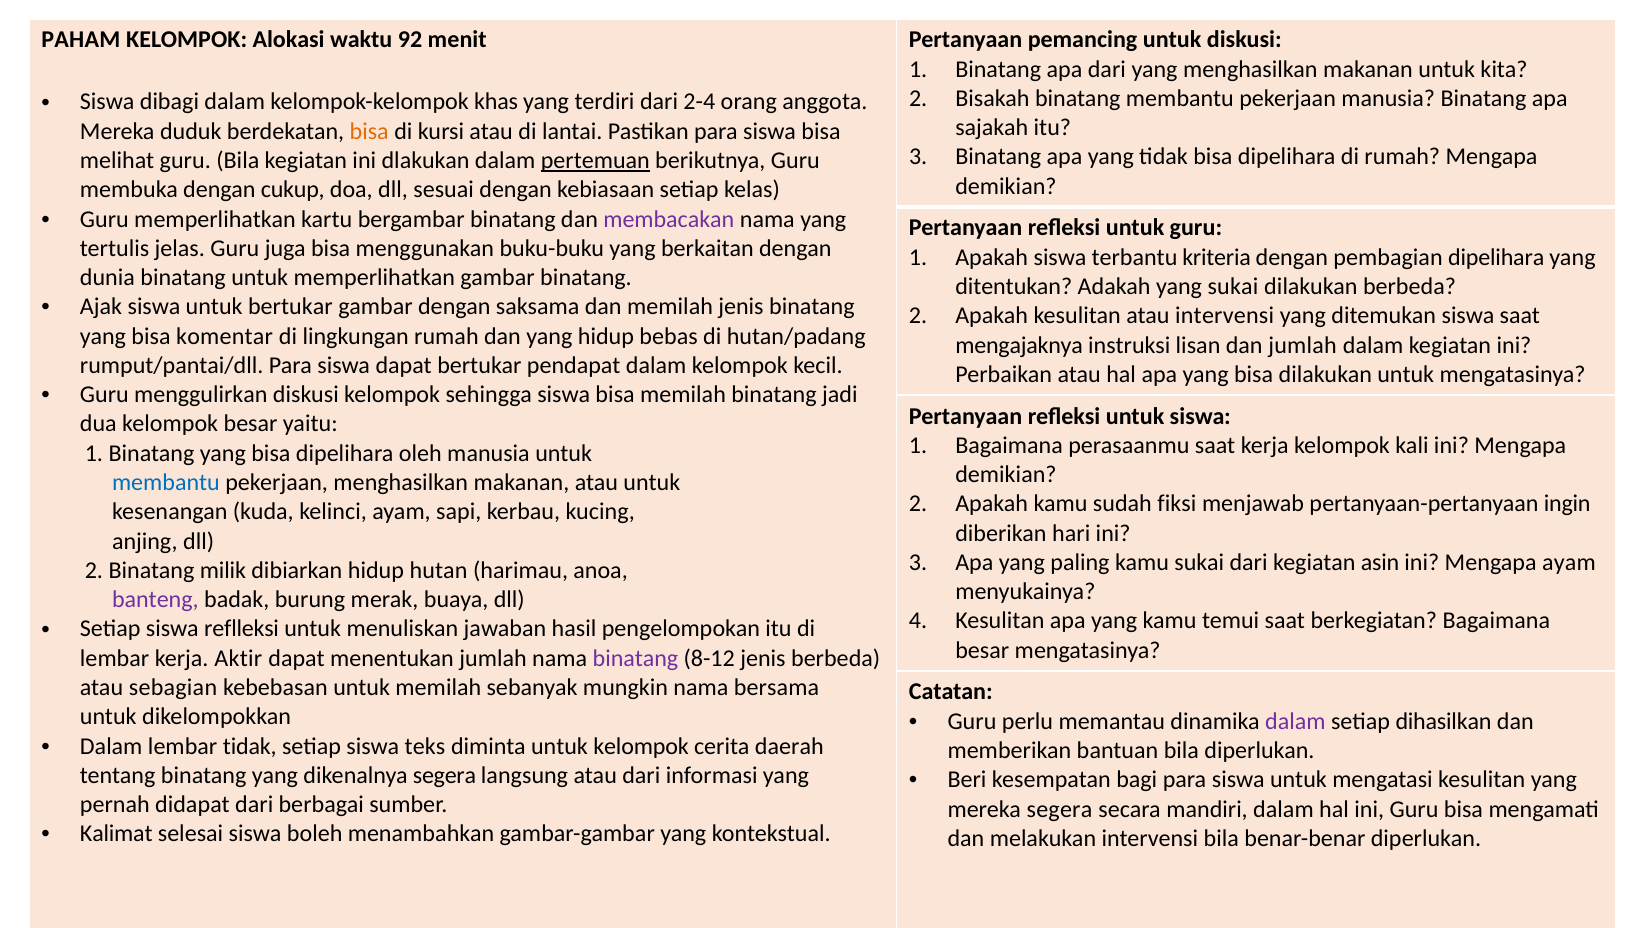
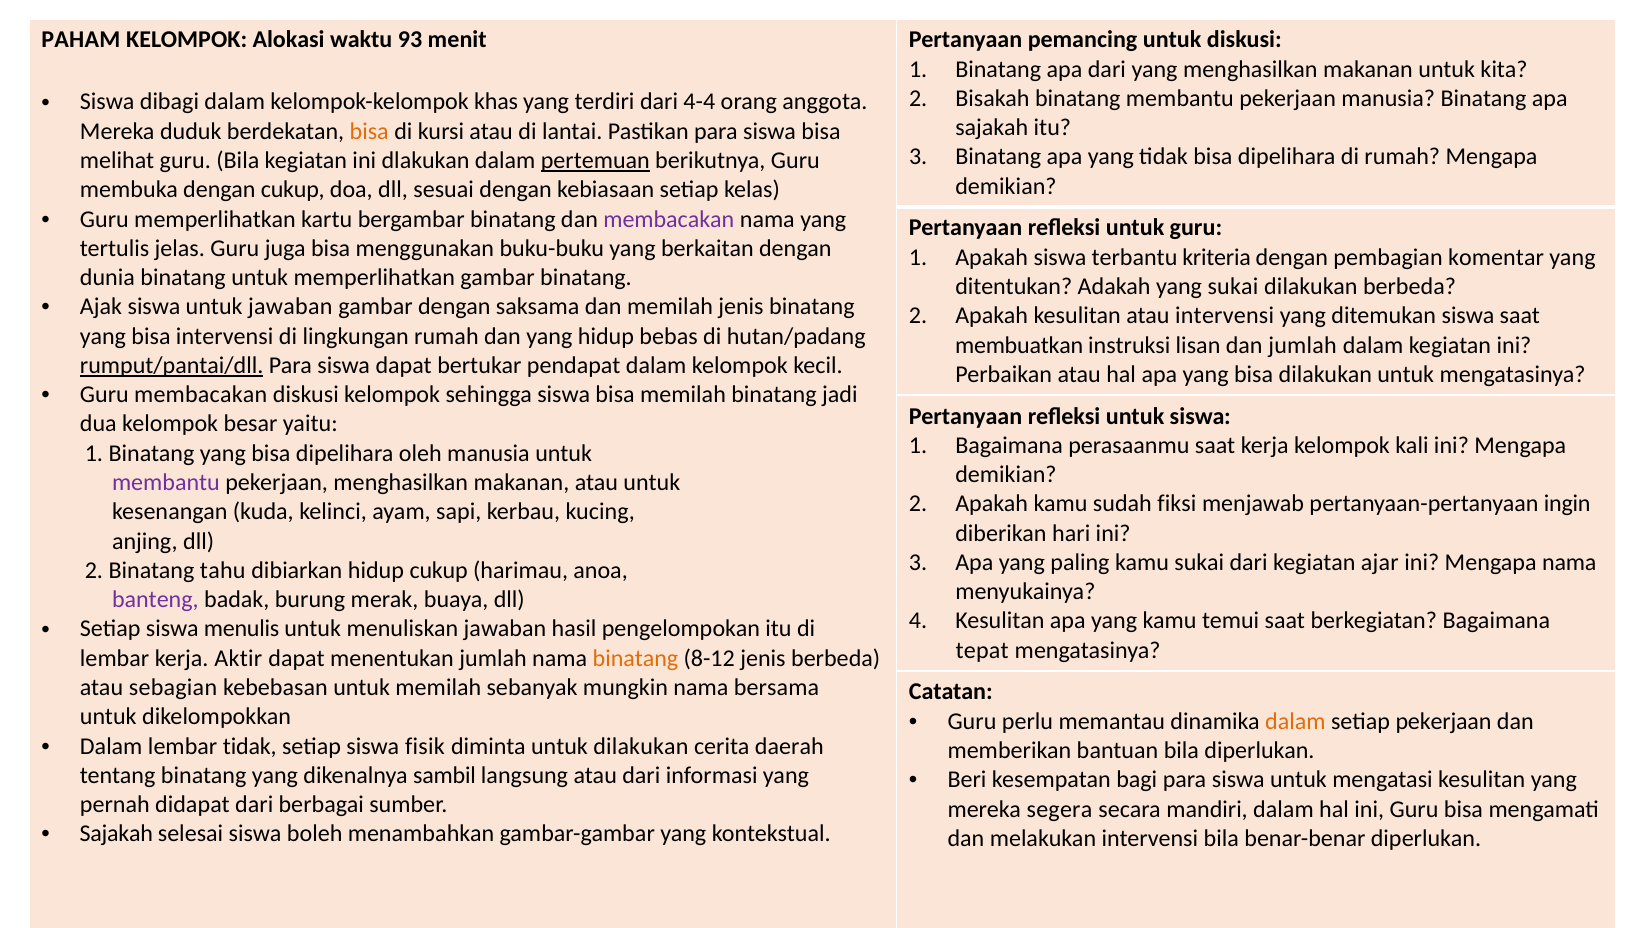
92: 92 -> 93 (410, 40)
2-4: 2-4 -> 4-4 (699, 102)
pembagian dipelihara: dipelihara -> komentar (1496, 257)
untuk bertukar: bertukar -> jawaban (290, 307)
bisa komentar: komentar -> intervensi (225, 336)
mengajaknya: mengajaknya -> membuatkan (1019, 345)
rumput/pantai/dll underline: none -> present (172, 365)
Guru menggulirkan: menggulirkan -> membacakan (201, 395)
membantu colour: blue -> purple (166, 482)
asin: asin -> ajar (1380, 562)
Mengapa ayam: ayam -> nama (1569, 562)
milik: milik -> tahu (223, 570)
hidup hutan: hutan -> cukup (439, 570)
reflleksi: reflleksi -> menulis (242, 629)
besar: besar -> tepat (982, 650)
binatang colour: purple -> orange (635, 658)
dalam colour: purple -> orange (1295, 721)
setiap dihasilkan: dihasilkan -> pekerjaan (1443, 721)
teks: teks -> fisik (425, 746)
untuk kelompok: kelompok -> dilakukan (641, 746)
dikenalnya segera: segera -> sambil (444, 775)
Kalimat: Kalimat -> Sajakah (116, 834)
